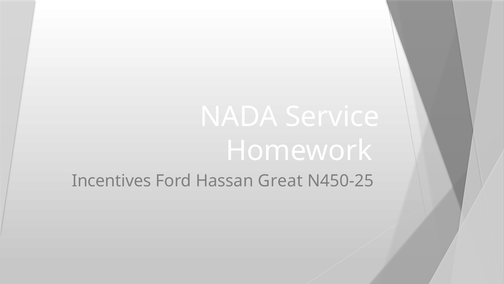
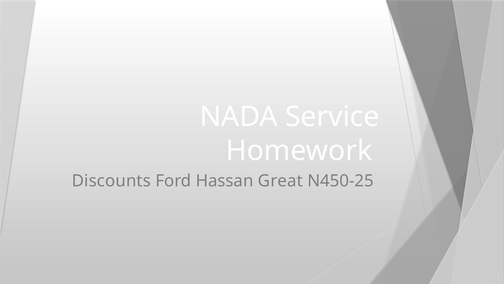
Incentives: Incentives -> Discounts (111, 181)
